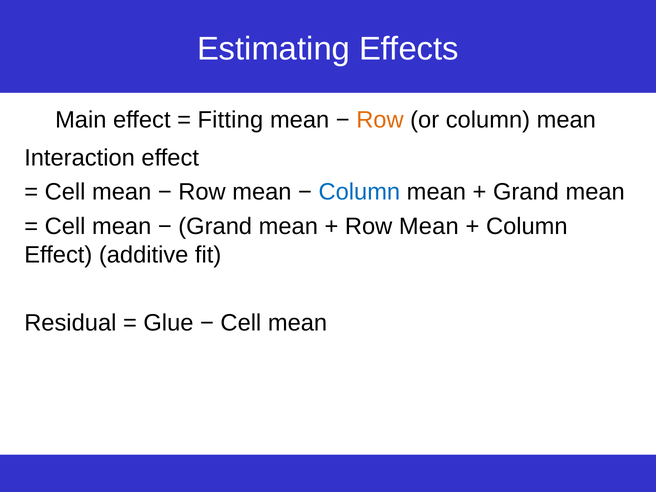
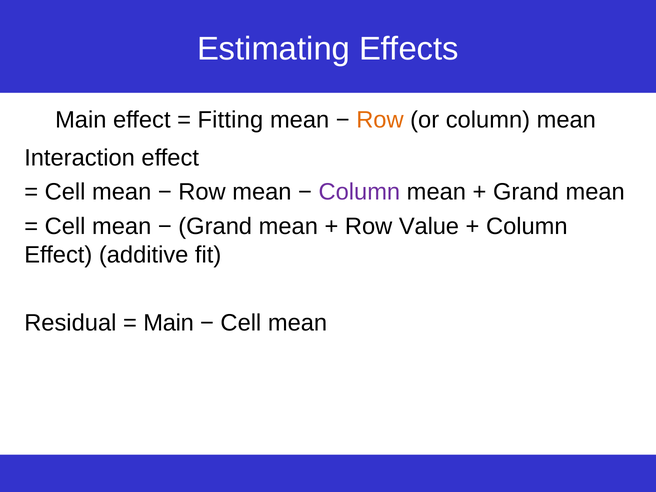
Column colour: blue -> purple (359, 192)
Mean: Mean -> Value (429, 226)
Glue: Glue -> Main (169, 323)
